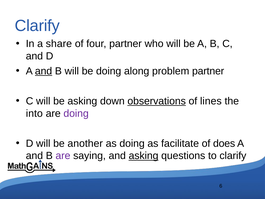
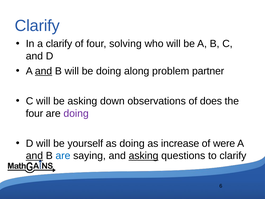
a share: share -> clarify (59, 44)
four partner: partner -> solving (125, 44)
observations underline: present -> none (157, 101)
lines: lines -> does (211, 101)
into: into -> four (34, 113)
another: another -> yourself (85, 143)
facilitate: facilitate -> increase (180, 143)
does: does -> were (224, 143)
and underline: none -> present (34, 156)
are colour: purple -> blue (63, 156)
